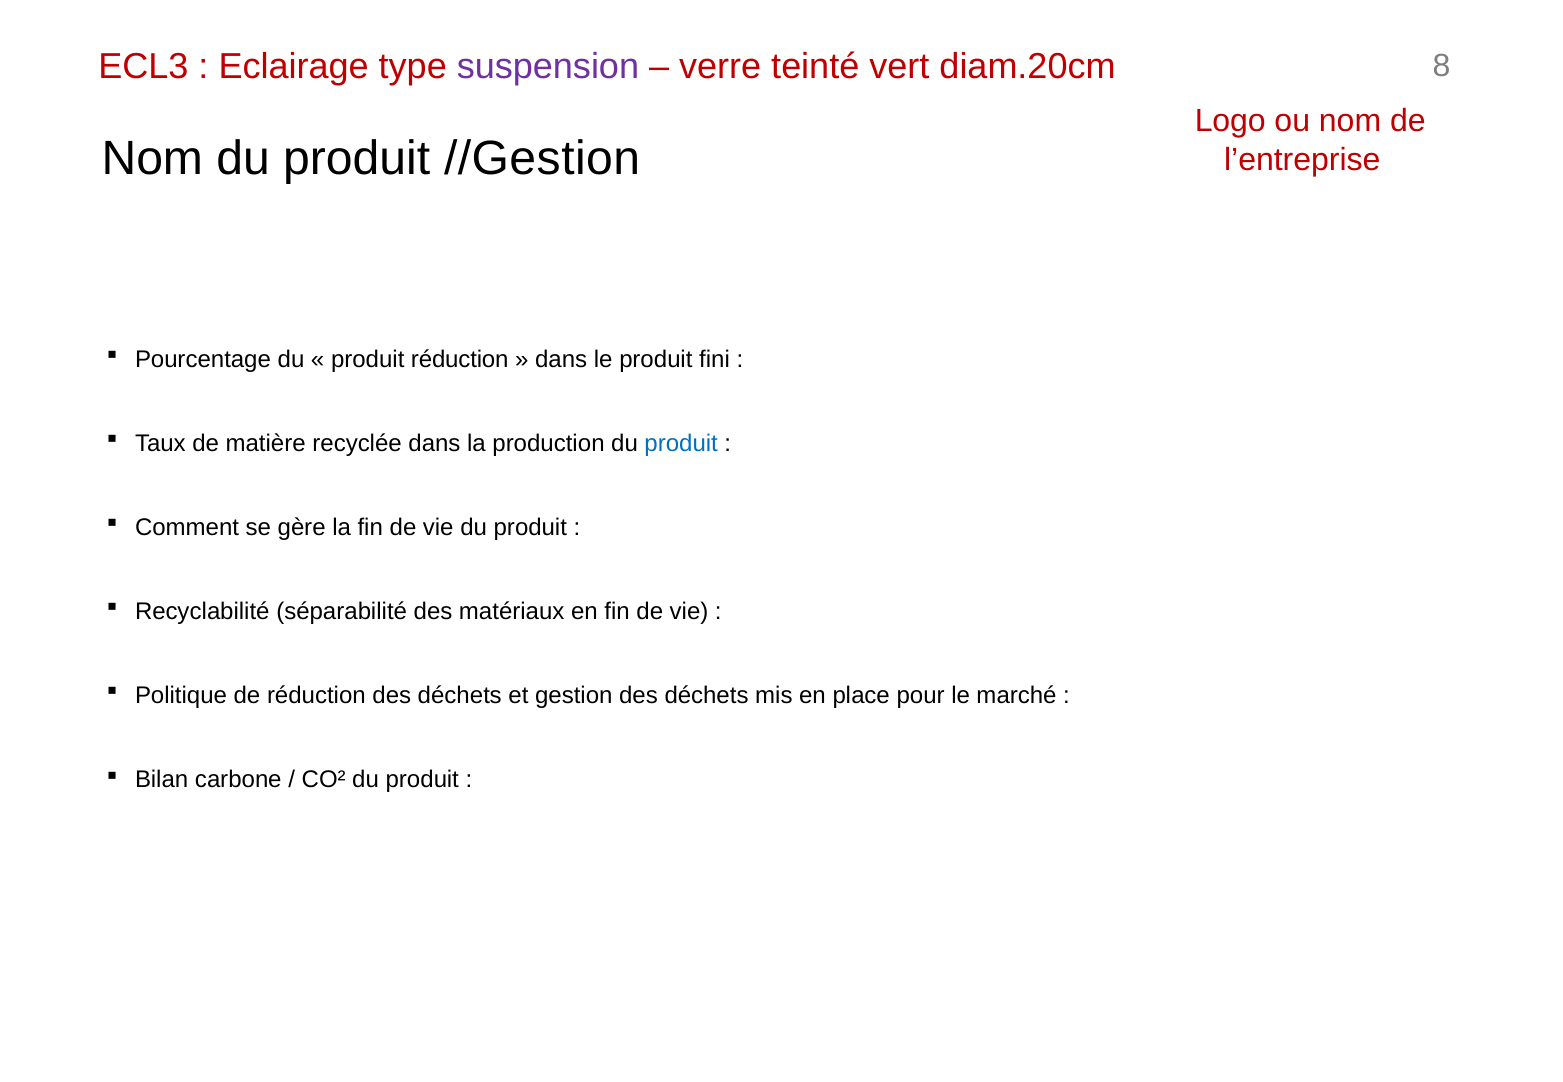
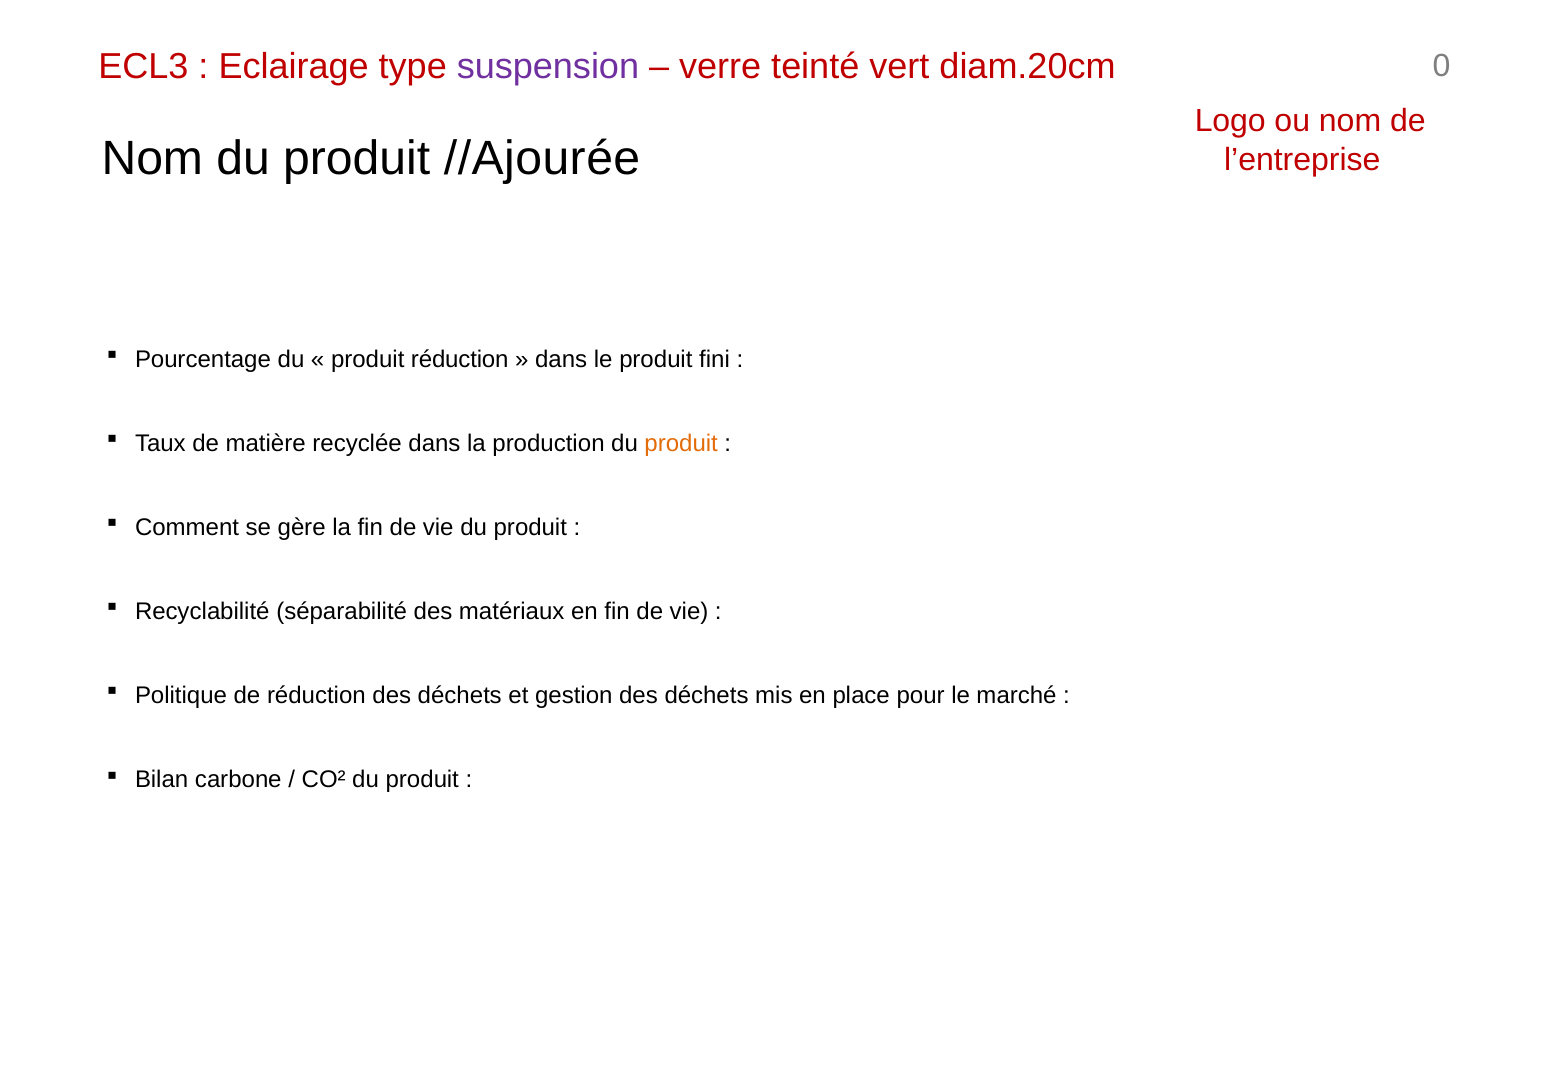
8: 8 -> 0 (1441, 66)
//Gestion: //Gestion -> //Ajourée (542, 159)
produit colour: blue -> orange (681, 443)
